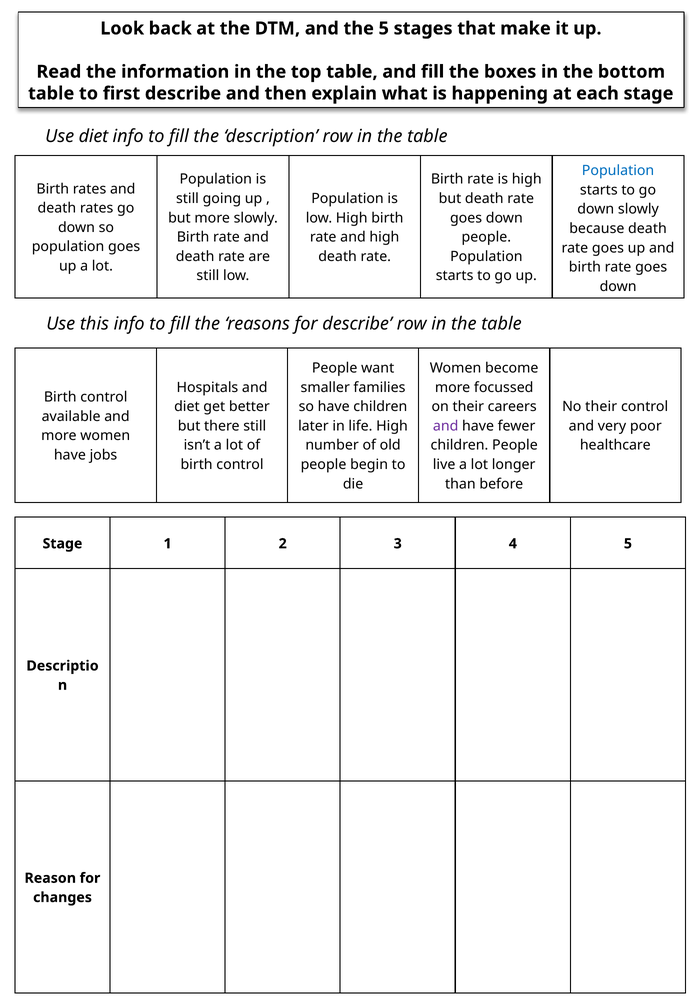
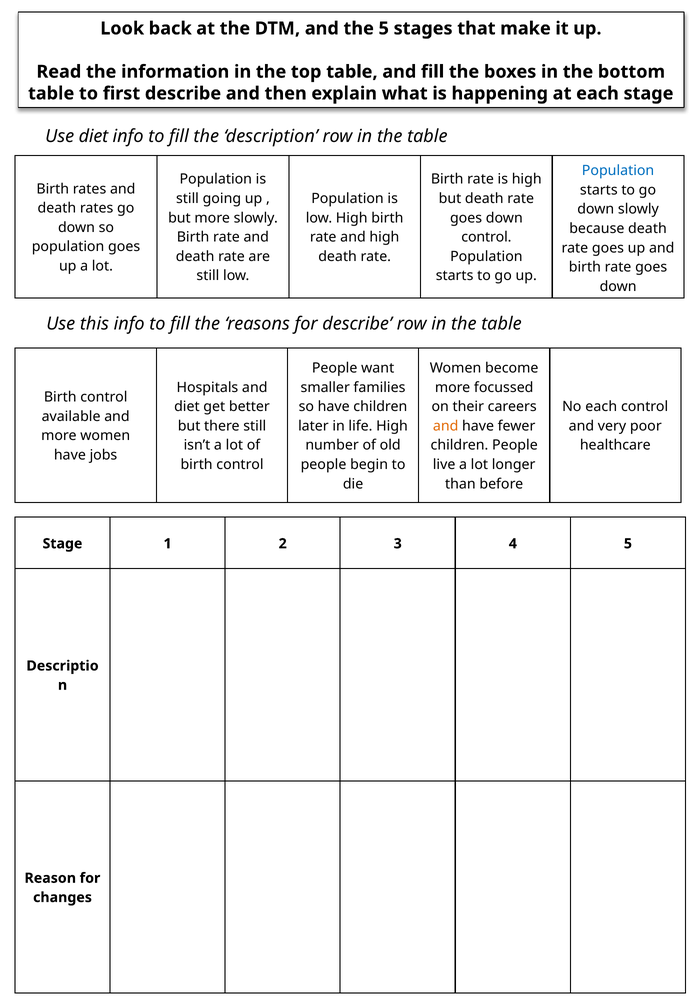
people: people -> control (486, 237)
No their: their -> each (601, 407)
and colour: purple -> orange (446, 426)
